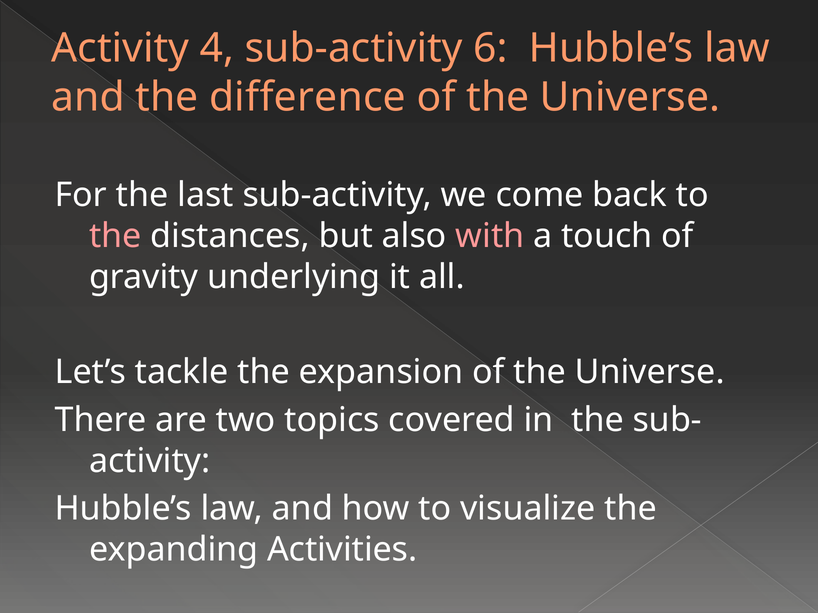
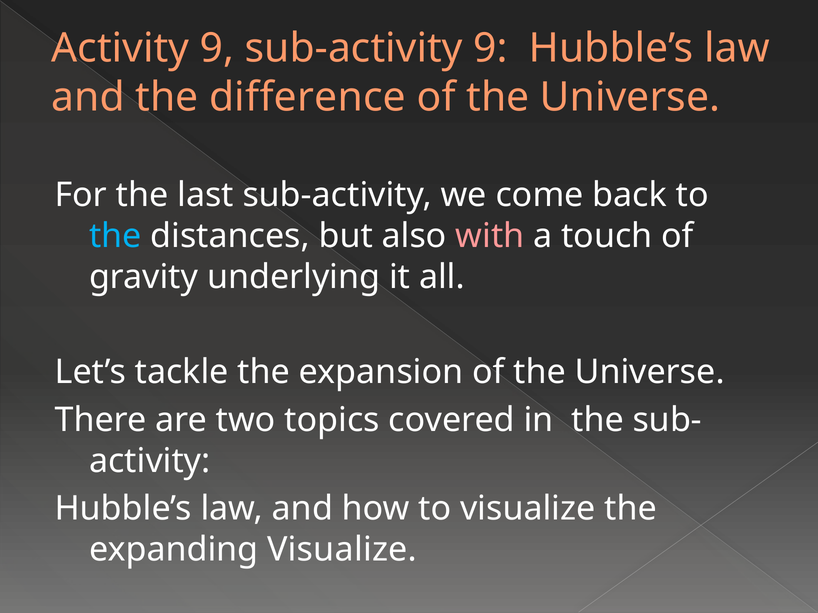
Activity 4: 4 -> 9 (217, 48)
sub-activity 6: 6 -> 9 (491, 48)
the colour: pink -> light blue (115, 236)
expanding Activities: Activities -> Visualize (342, 550)
